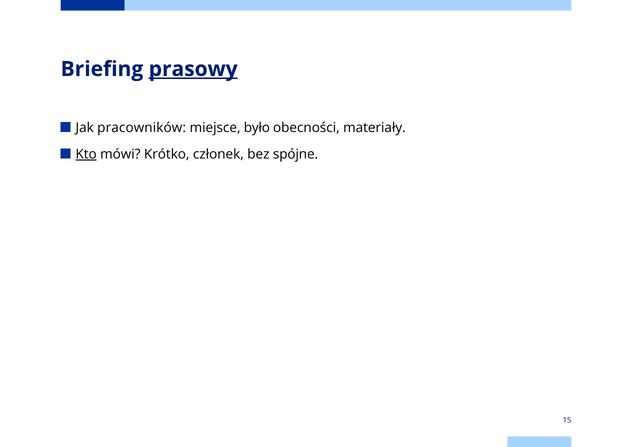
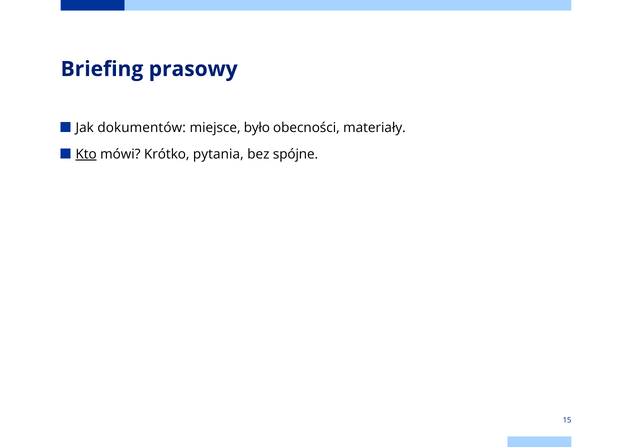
prasowy underline: present -> none (193, 69)
pracowników: pracowników -> dokumentów (142, 128)
członek: członek -> pytania (218, 154)
